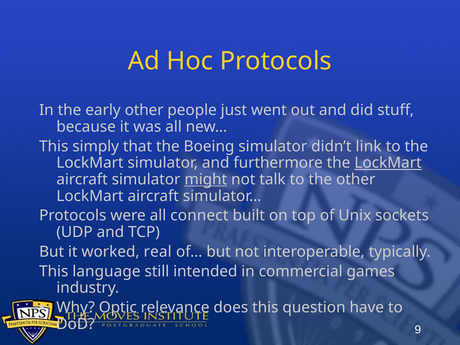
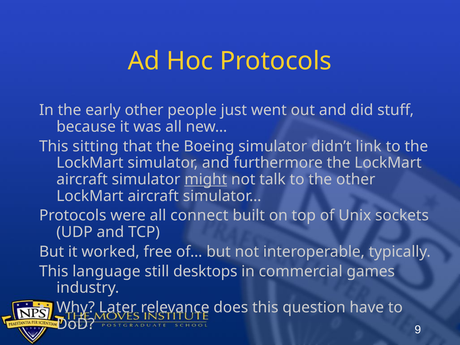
simply: simply -> sitting (96, 146)
LockMart underline: present -> none (388, 163)
real: real -> free (158, 252)
intended: intended -> desktops (205, 271)
Optic: Optic -> Later (118, 308)
